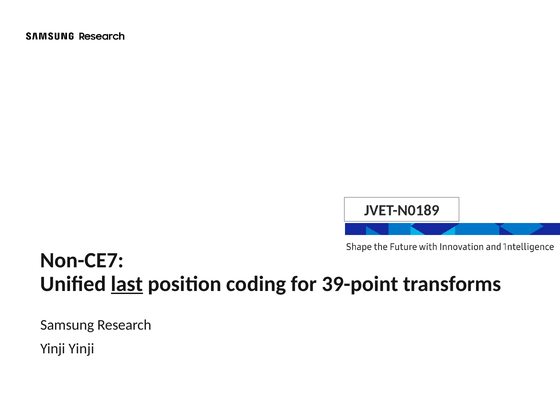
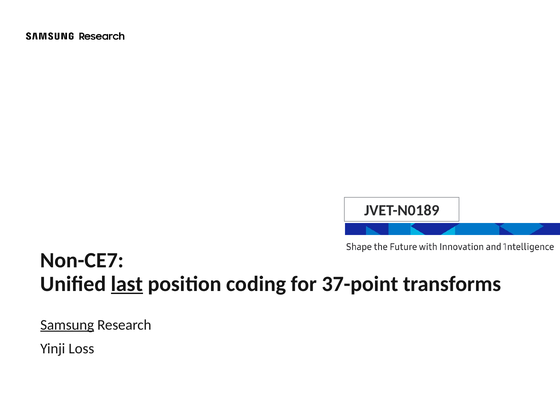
39-point: 39-point -> 37-point (360, 284)
Samsung underline: none -> present (67, 325)
Yinji Yinji: Yinji -> Loss (81, 349)
